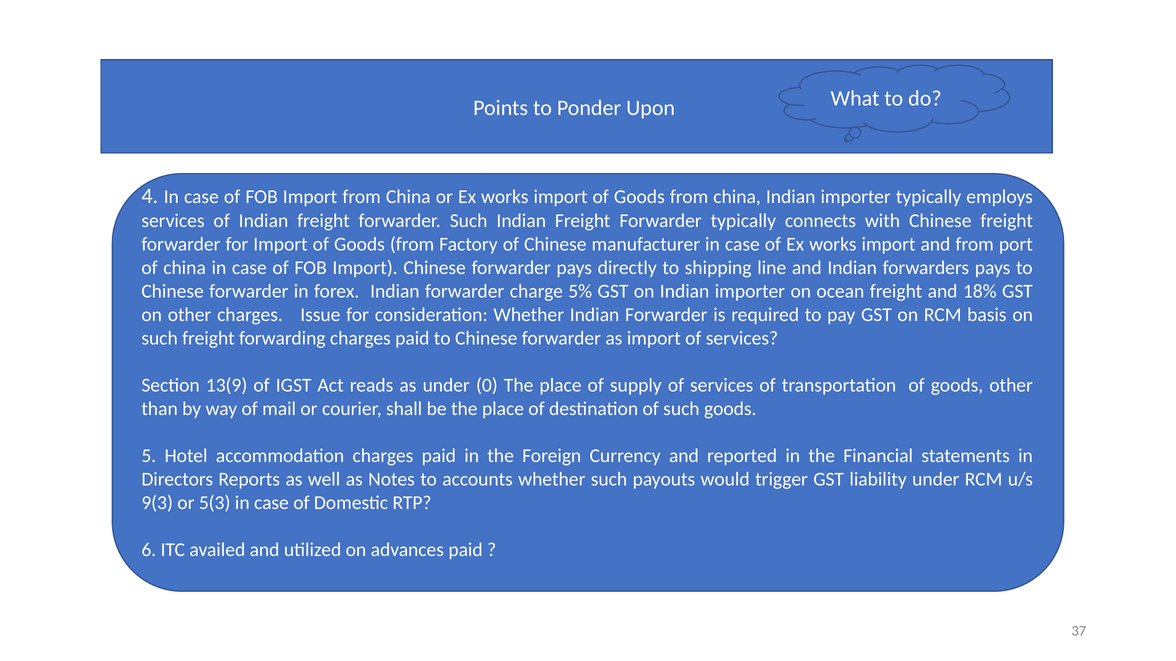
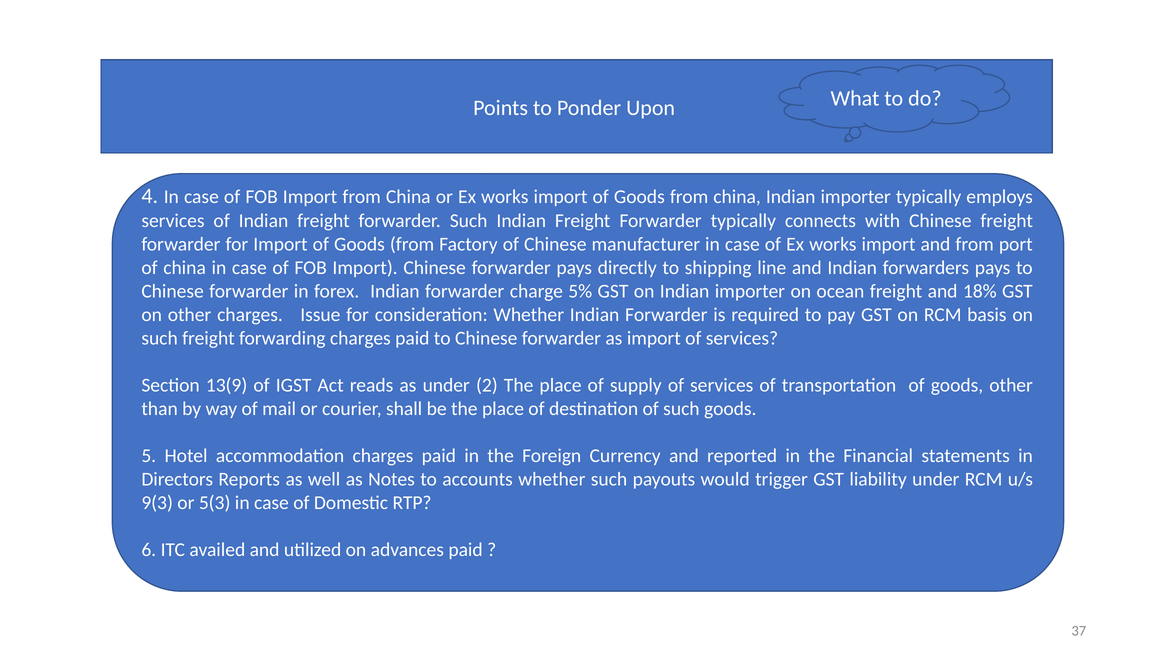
0: 0 -> 2 (487, 386)
